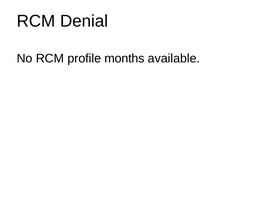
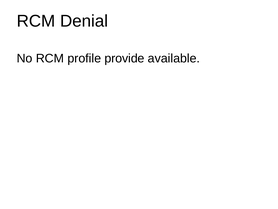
months: months -> provide (124, 58)
